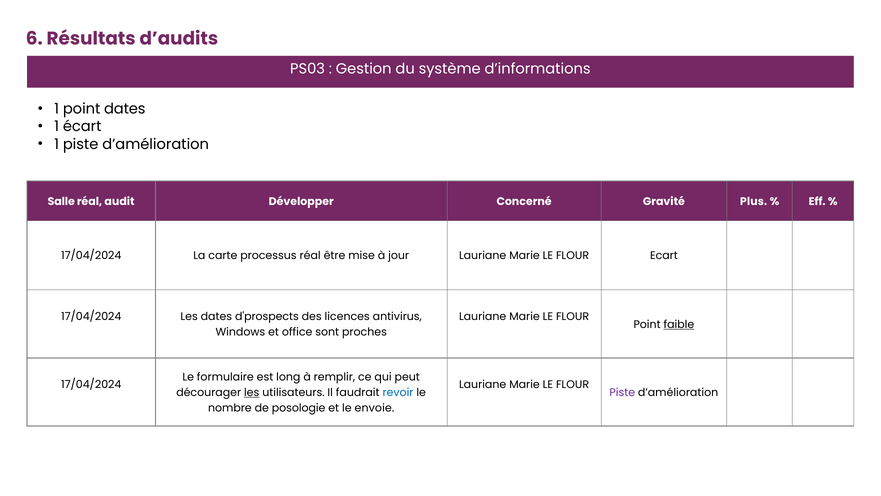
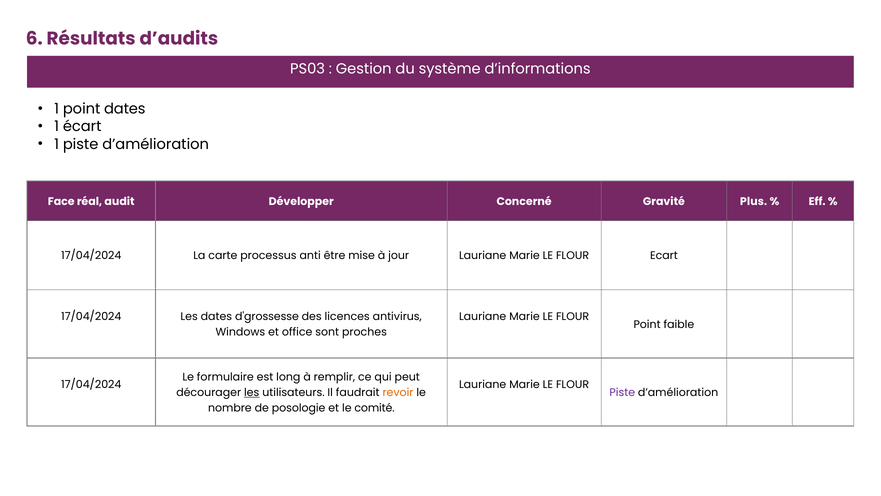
Salle: Salle -> Face (61, 201)
processus réal: réal -> anti (310, 255)
d'prospects: d'prospects -> d'grossesse (267, 316)
faible underline: present -> none (679, 324)
revoir colour: blue -> orange (398, 392)
envoie: envoie -> comité (375, 408)
